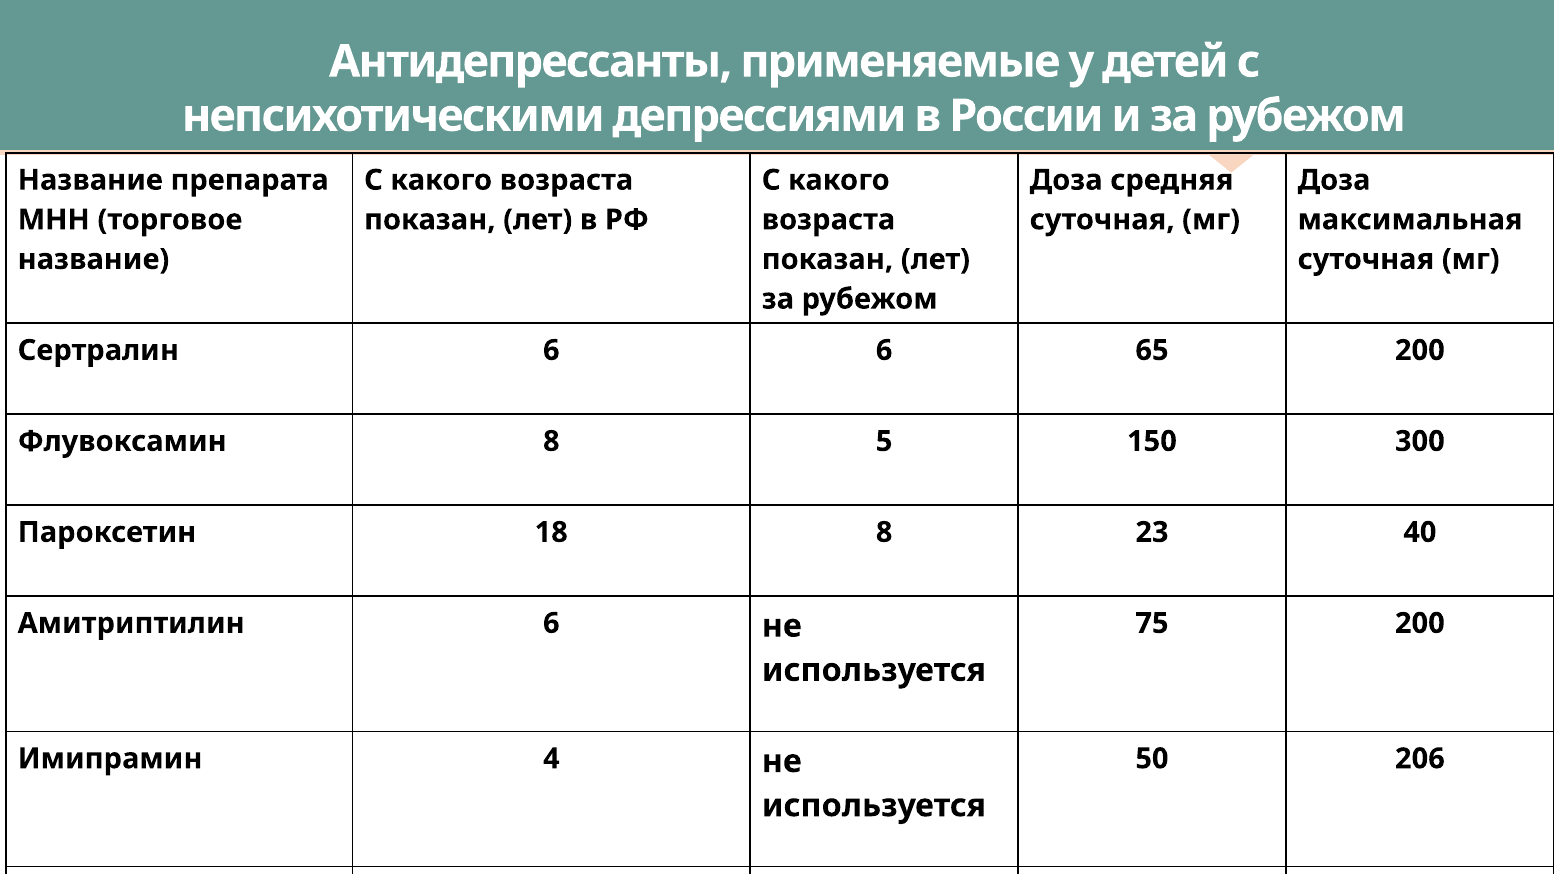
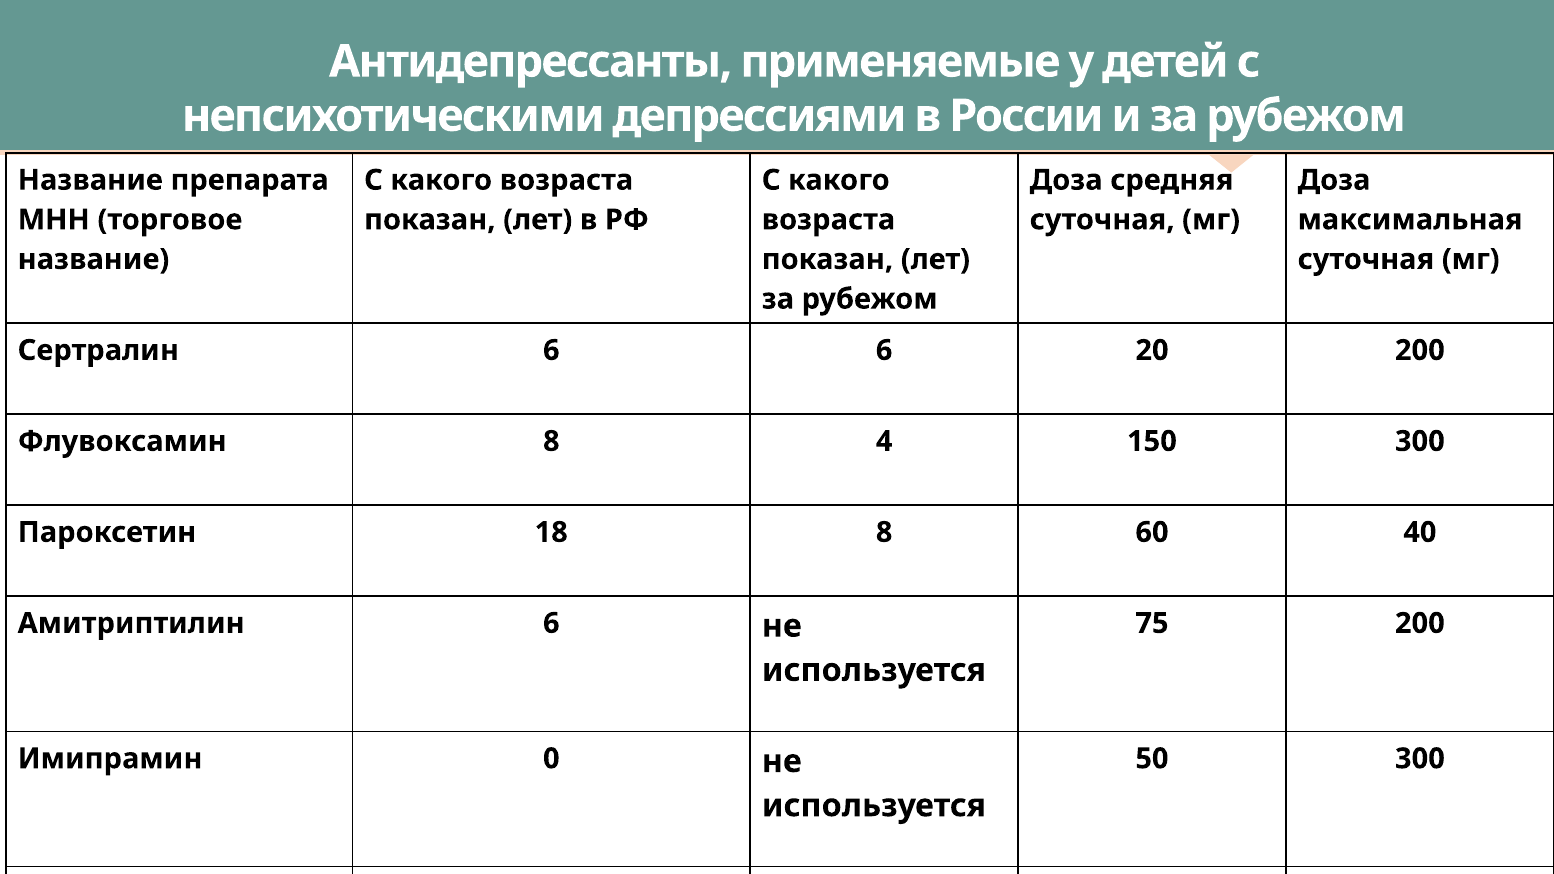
65: 65 -> 20 (1152, 350)
8 5: 5 -> 4 (884, 441)
23: 23 -> 60 (1152, 532)
4: 4 -> 0 (551, 759)
50 206: 206 -> 300 (1420, 759)
